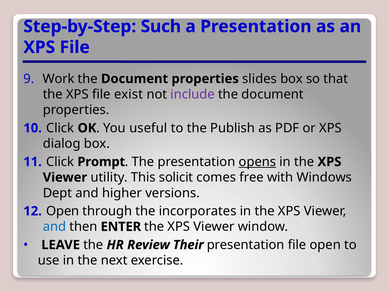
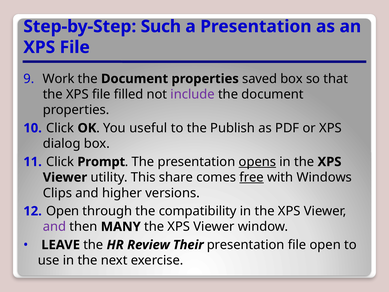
slides: slides -> saved (260, 79)
exist: exist -> filled (129, 94)
solicit: solicit -> share (176, 177)
free underline: none -> present (252, 177)
Dept: Dept -> Clips (57, 193)
incorporates: incorporates -> compatibility (198, 211)
and colour: blue -> purple (54, 227)
ENTER: ENTER -> MANY (121, 227)
